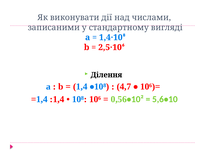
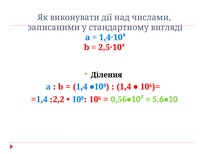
4,7: 4,7 -> 1,4 (124, 87)
:1,4: :1,4 -> :2,2 (57, 99)
